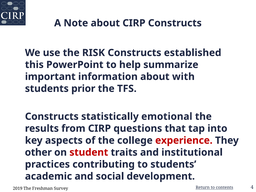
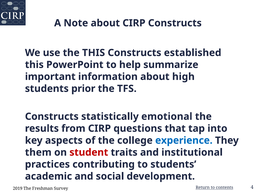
the RISK: RISK -> THIS (94, 53)
with: with -> high (183, 77)
experience colour: red -> blue (184, 140)
other: other -> them (38, 152)
